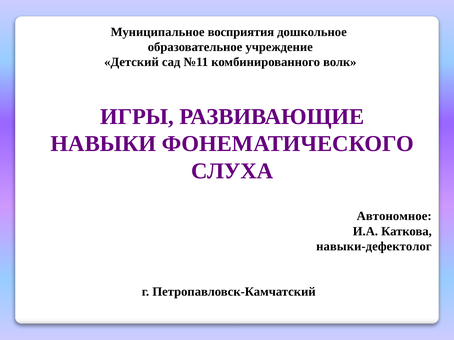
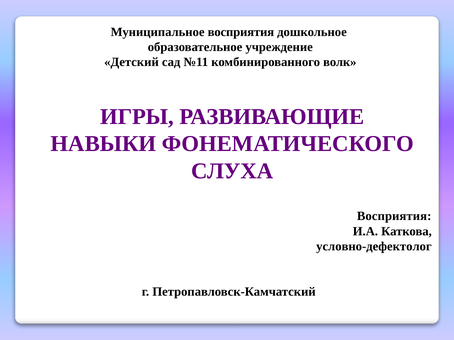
Автономное: Автономное -> Восприятия (394, 216)
навыки-дефектолог: навыки-дефектолог -> условно-дефектолог (374, 247)
